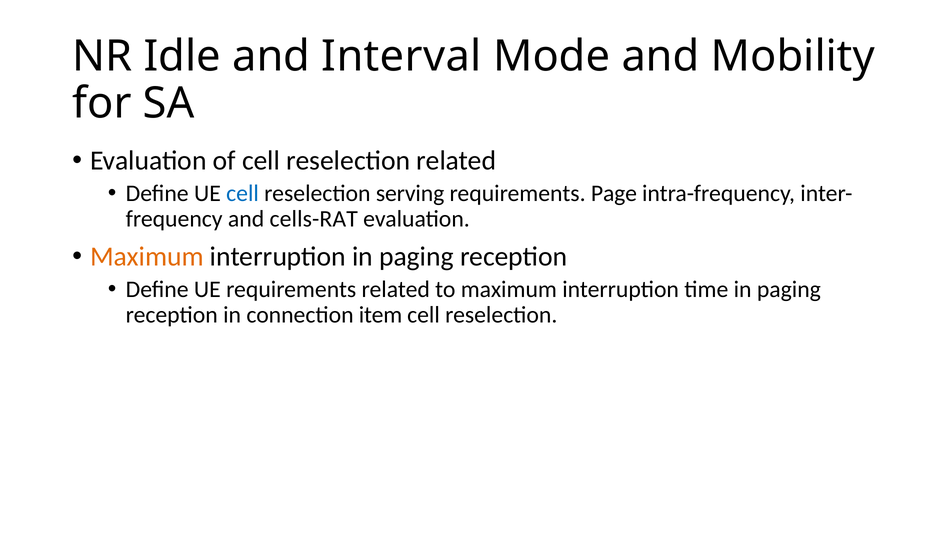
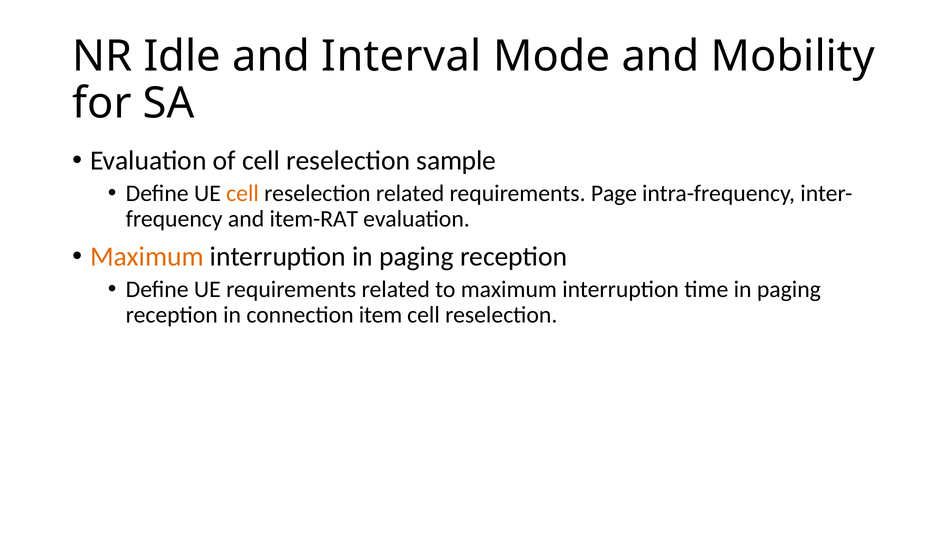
reselection related: related -> sample (456, 160)
cell colour: blue -> orange (243, 193)
reselection serving: serving -> related (410, 193)
cells-RAT: cells-RAT -> item-RAT (314, 219)
